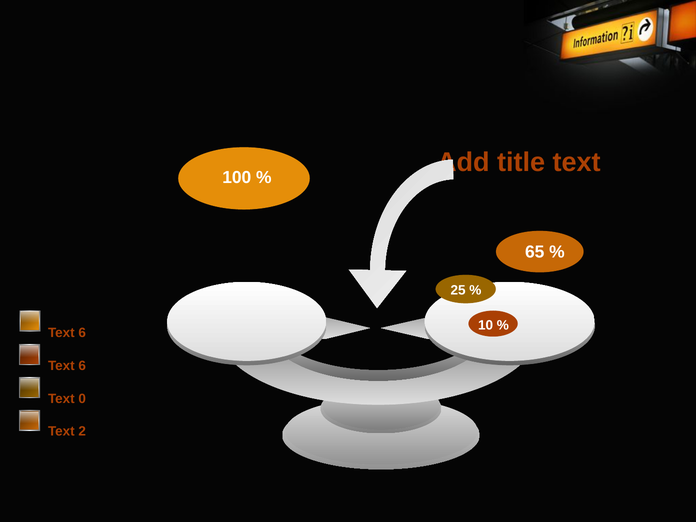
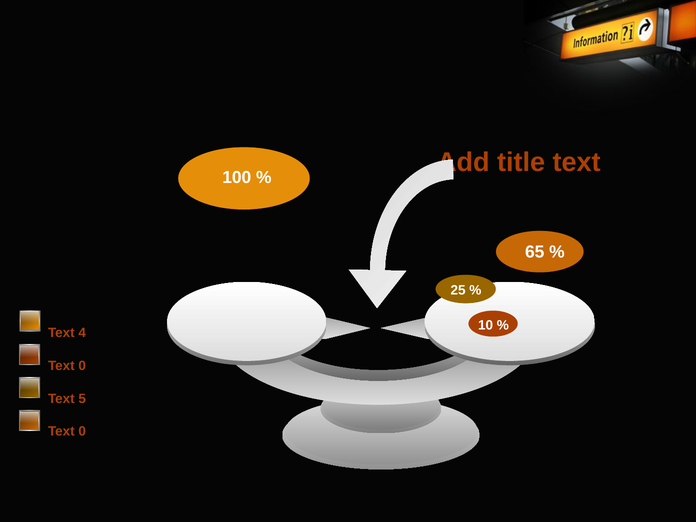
6: 6 -> 4 (82, 333)
6: 6 -> 0 (82, 366)
0: 0 -> 5 (82, 399)
2: 2 -> 0 (82, 431)
